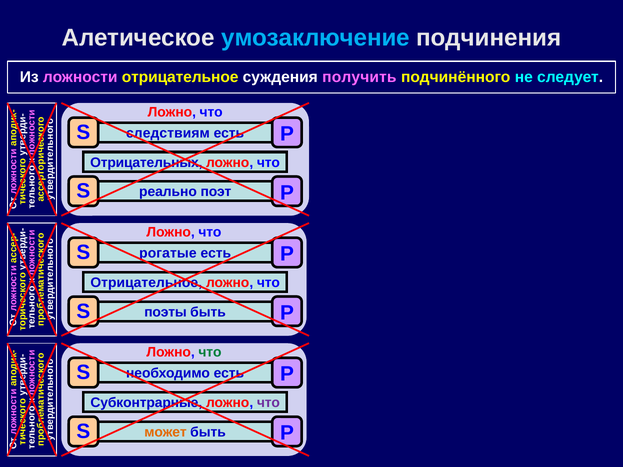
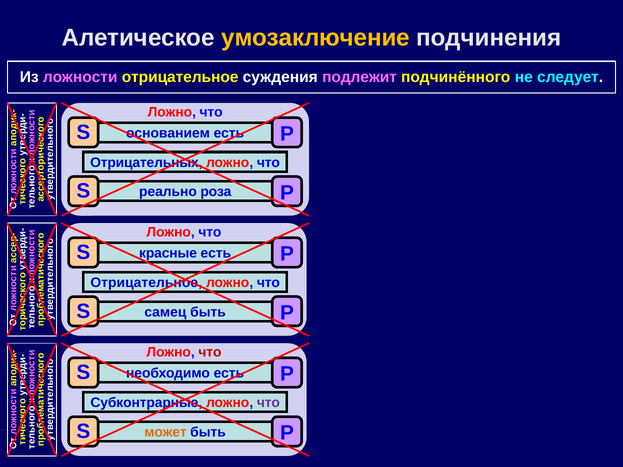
умозаключение colour: light blue -> yellow (315, 38)
получить: получить -> подлежит (360, 77)
следствиям: следствиям -> основанием (168, 133)
поэт: поэт -> роза (216, 192)
рогатые: рогатые -> красные (168, 253)
поэты: поэты -> самец (165, 312)
что colour: green -> red (210, 352)
